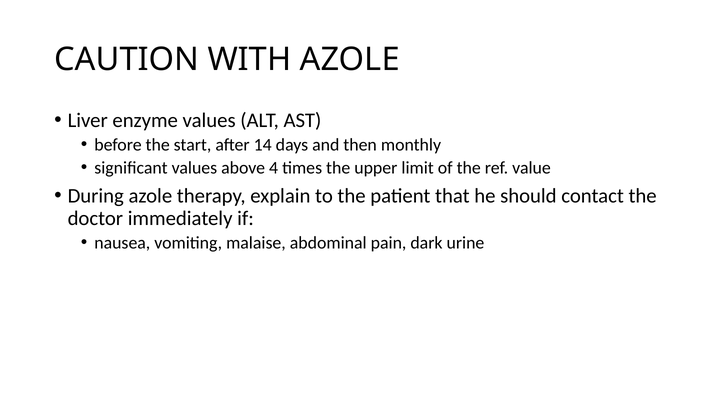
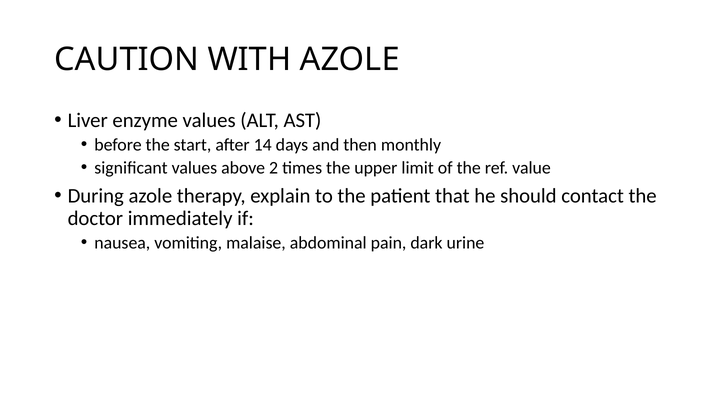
4: 4 -> 2 (274, 168)
